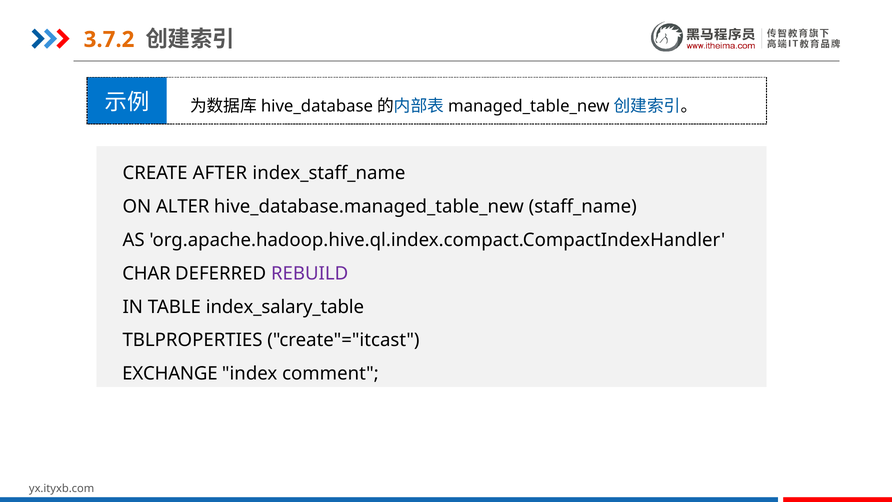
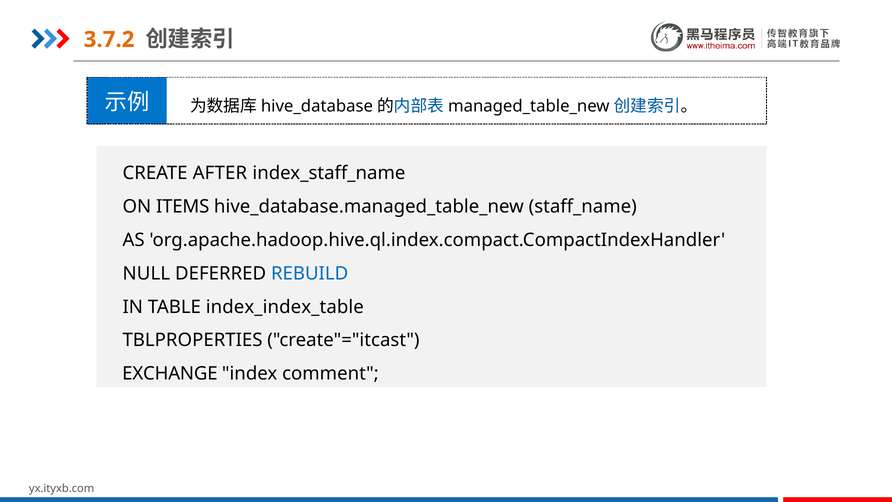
ALTER: ALTER -> ITEMS (183, 206)
CHAR: CHAR -> NULL (146, 273)
REBUILD colour: purple -> blue (310, 273)
index_salary_table: index_salary_table -> index_index_table (285, 307)
